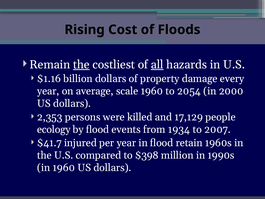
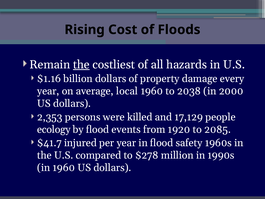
all underline: present -> none (157, 64)
scale: scale -> local (127, 91)
2054: 2054 -> 2038 (189, 91)
1934: 1934 -> 1920 (179, 129)
2007: 2007 -> 2085 (218, 129)
retain: retain -> safety (189, 143)
$398: $398 -> $278 (147, 155)
